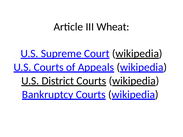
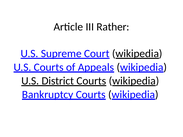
Wheat: Wheat -> Rather (113, 27)
